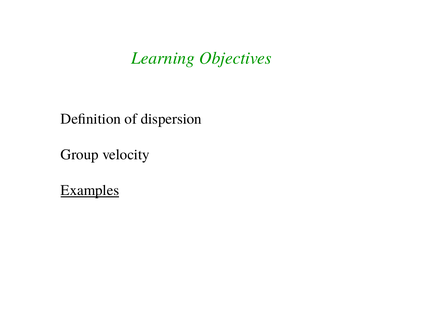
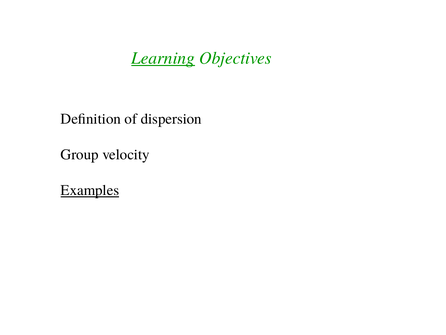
Learning underline: none -> present (163, 58)
